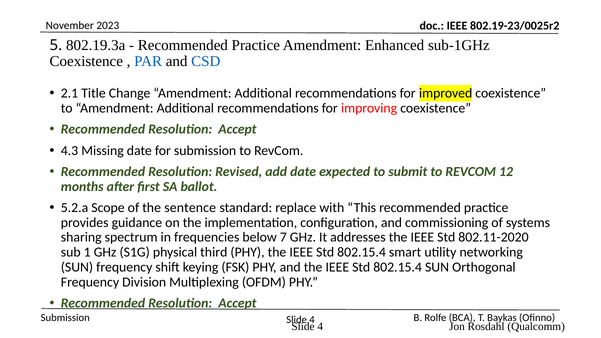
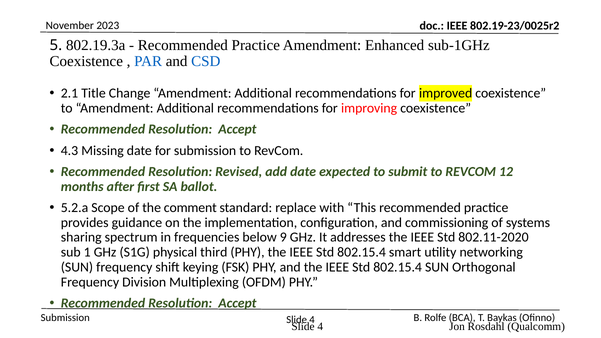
sentence: sentence -> comment (190, 208)
7: 7 -> 9 (283, 237)
